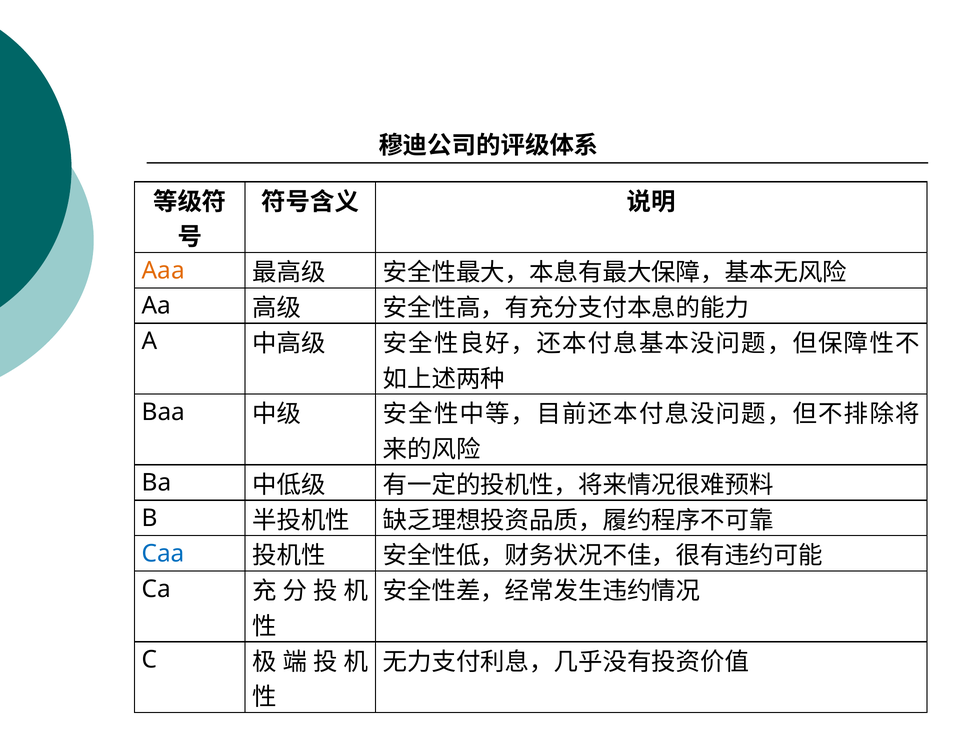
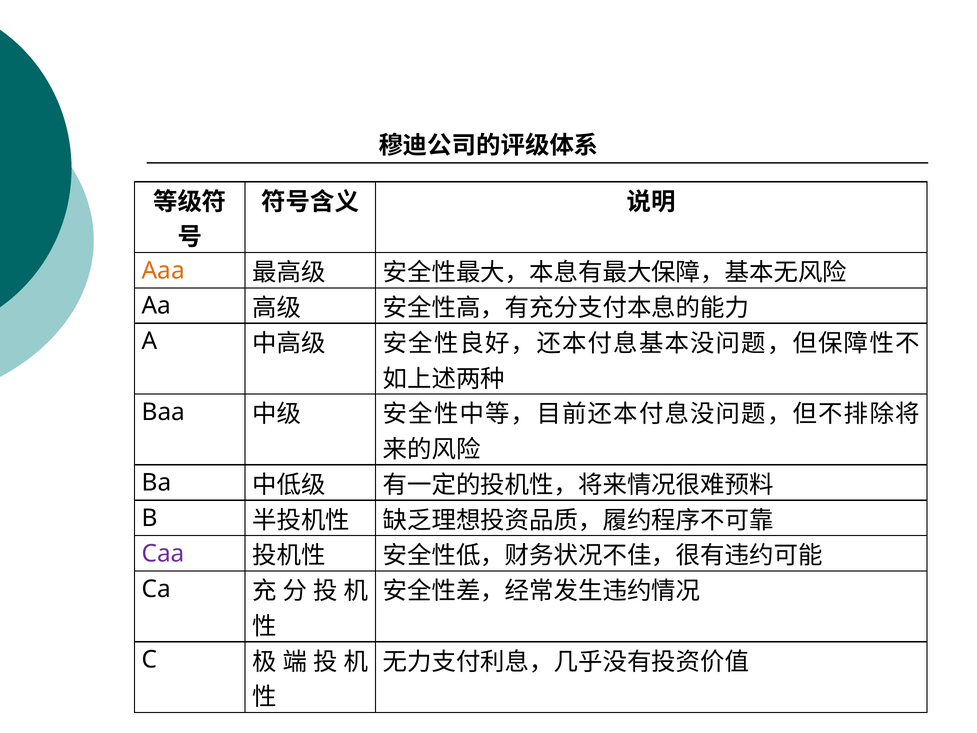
Caa colour: blue -> purple (163, 553)
